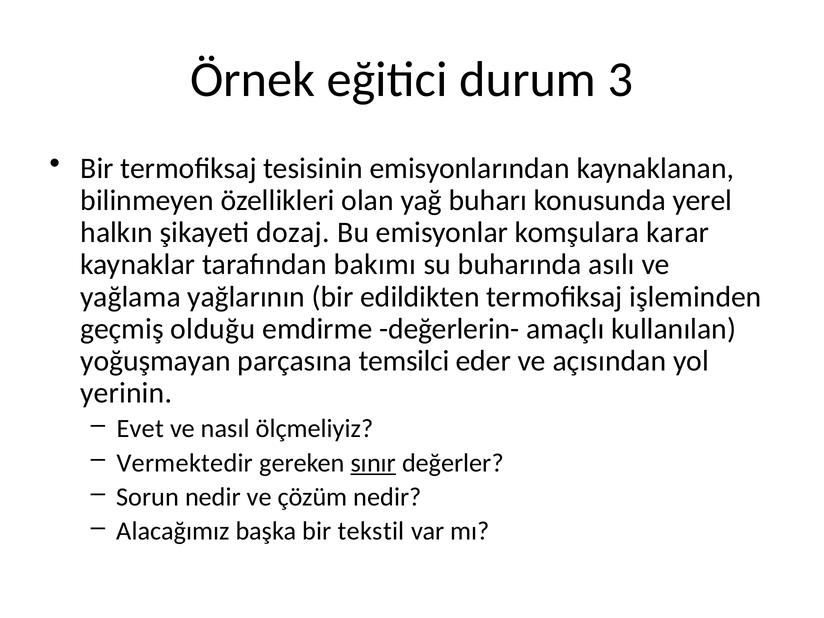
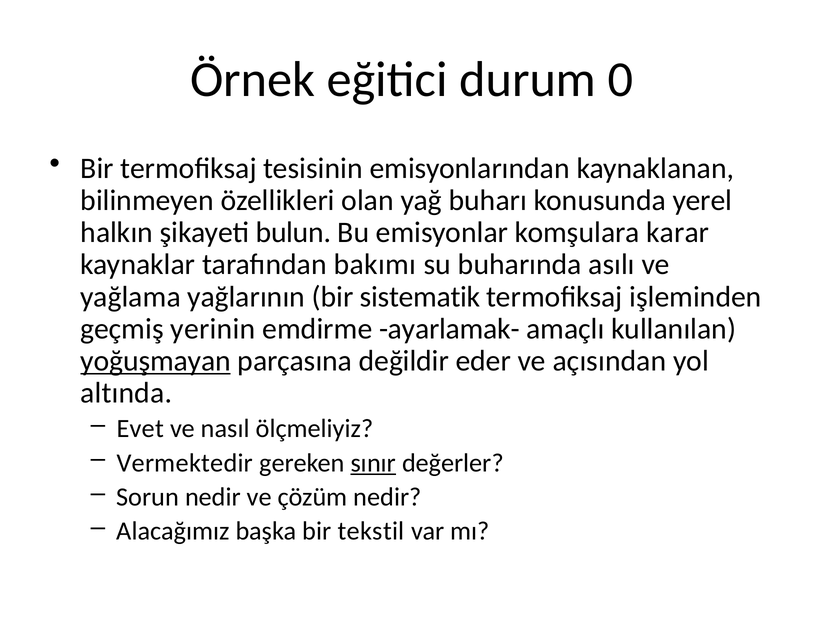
3: 3 -> 0 (620, 80)
dozaj: dozaj -> bulun (293, 232)
edildikten: edildikten -> sistematik (420, 297)
olduğu: olduğu -> yerinin (213, 329)
değerlerin-: değerlerin- -> ayarlamak- (449, 329)
yoğuşmayan underline: none -> present (156, 361)
temsilci: temsilci -> değildir (404, 361)
yerinin: yerinin -> altında (126, 393)
